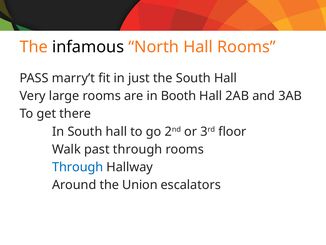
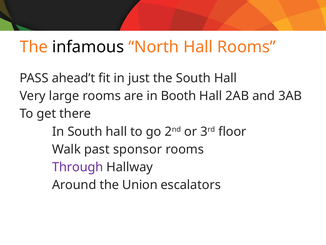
marry’t: marry’t -> ahead’t (73, 78)
past through: through -> sponsor (138, 149)
Through colour: blue -> purple (78, 167)
